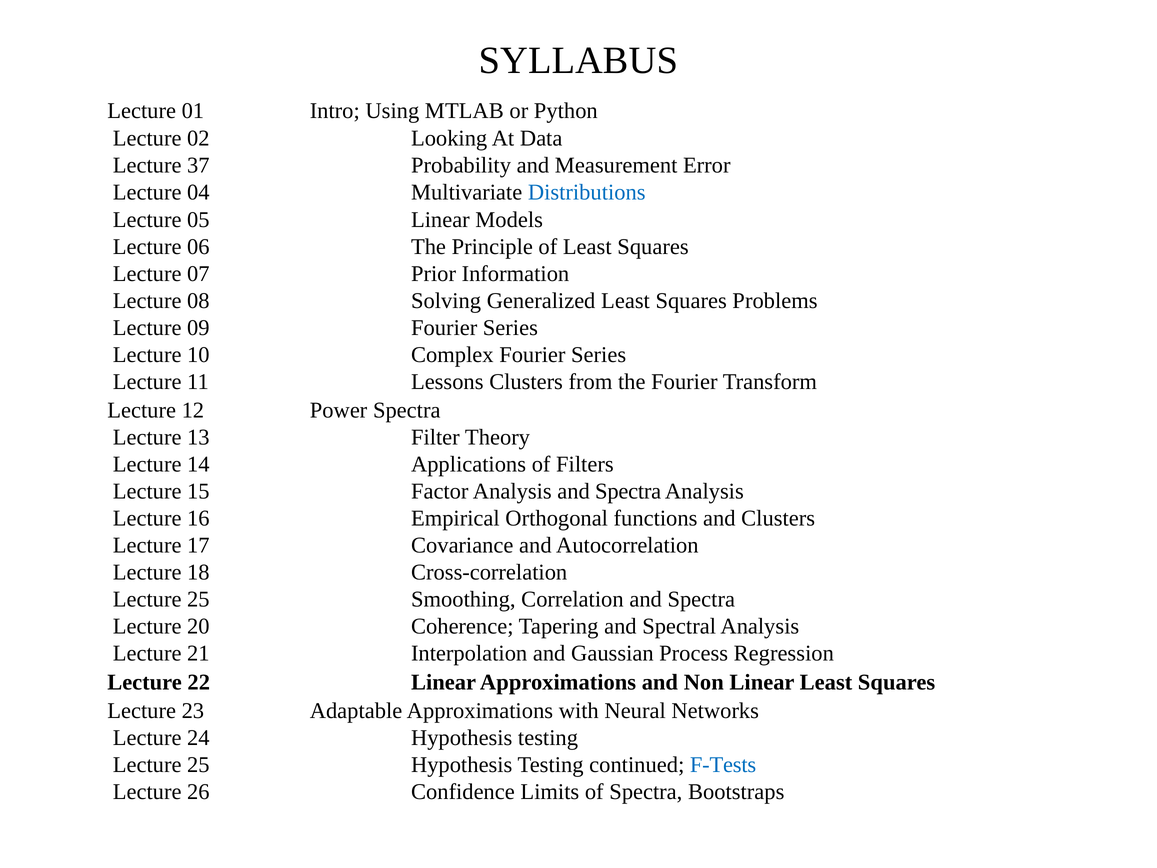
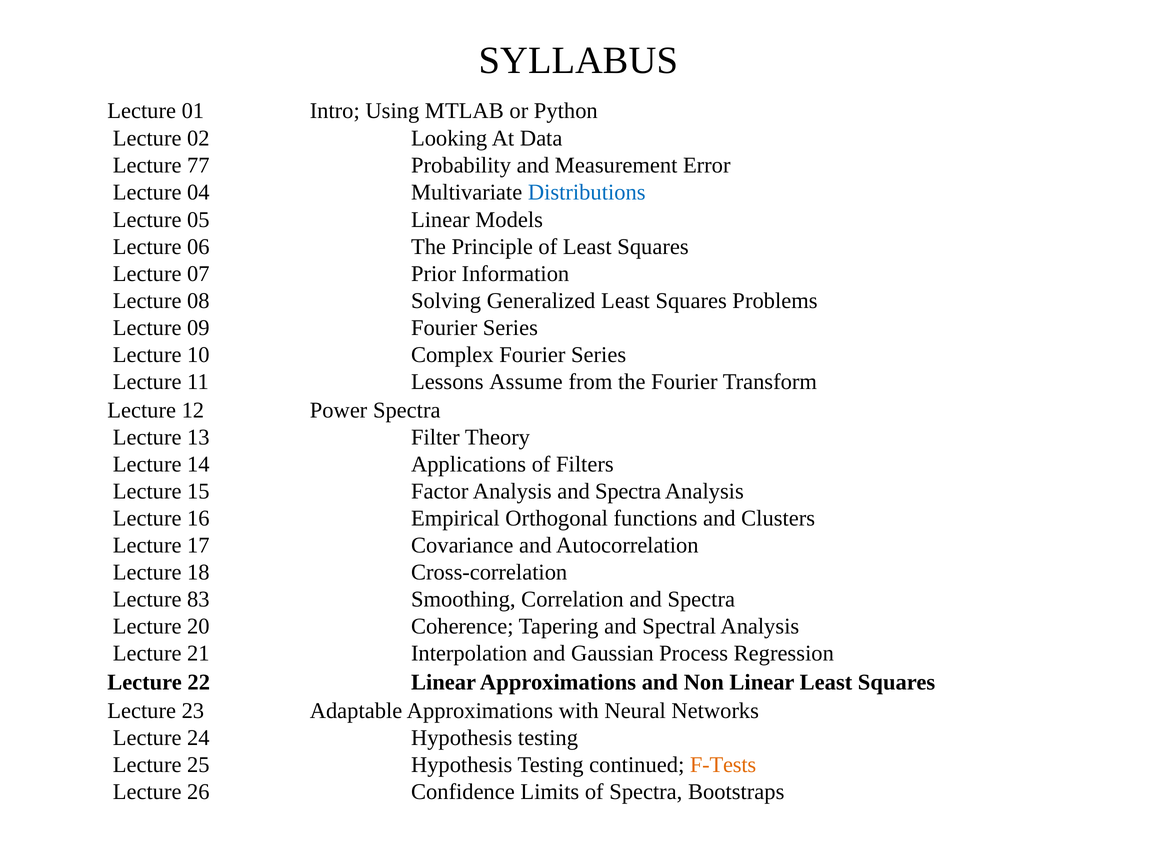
37: 37 -> 77 (198, 165)
Lessons Clusters: Clusters -> Assume (526, 382)
25: 25 -> 83 (198, 599)
F-Tests colour: blue -> orange (723, 765)
